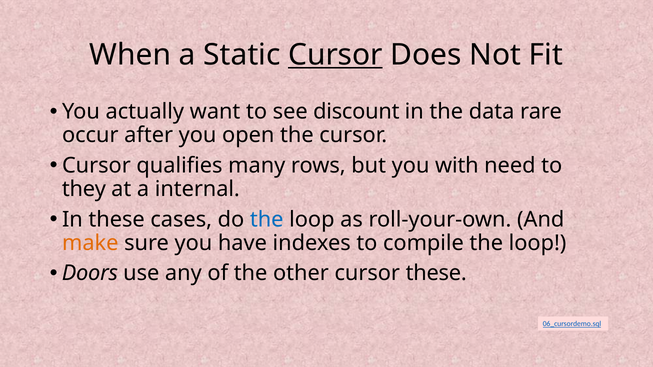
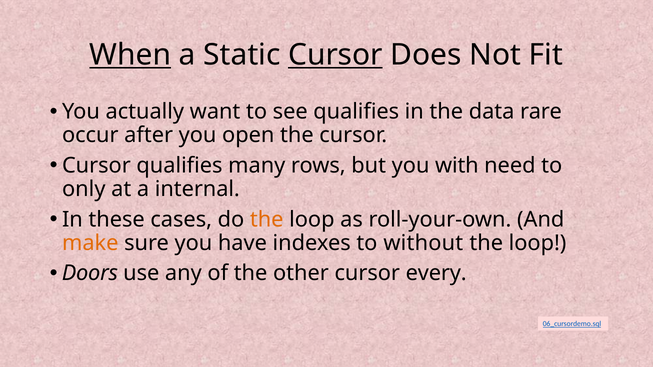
When underline: none -> present (130, 55)
see discount: discount -> qualifies (356, 112)
they: they -> only (84, 189)
the colour: blue -> orange (267, 220)
compile: compile -> without (423, 243)
cursor these: these -> every (436, 273)
